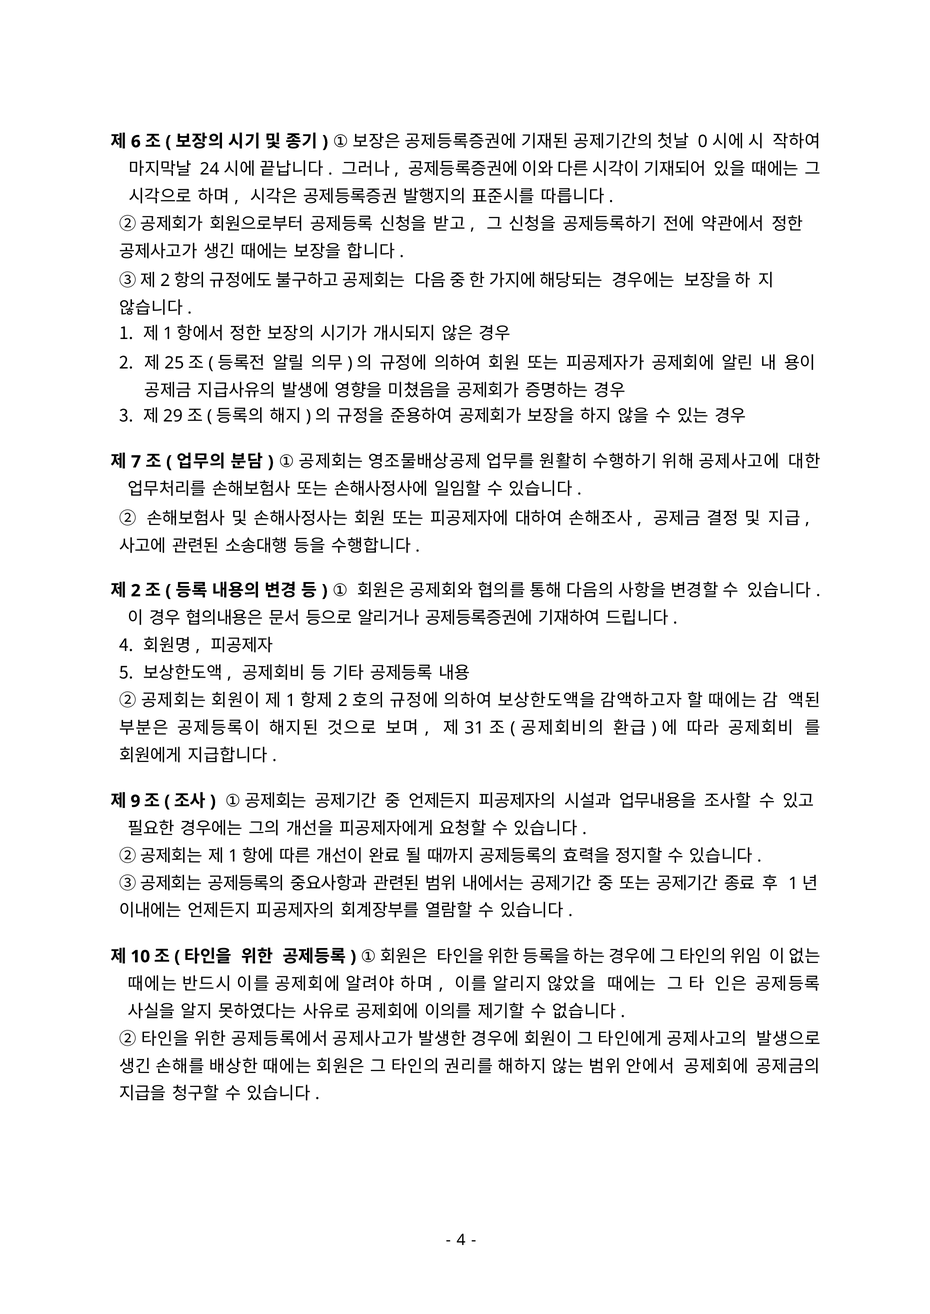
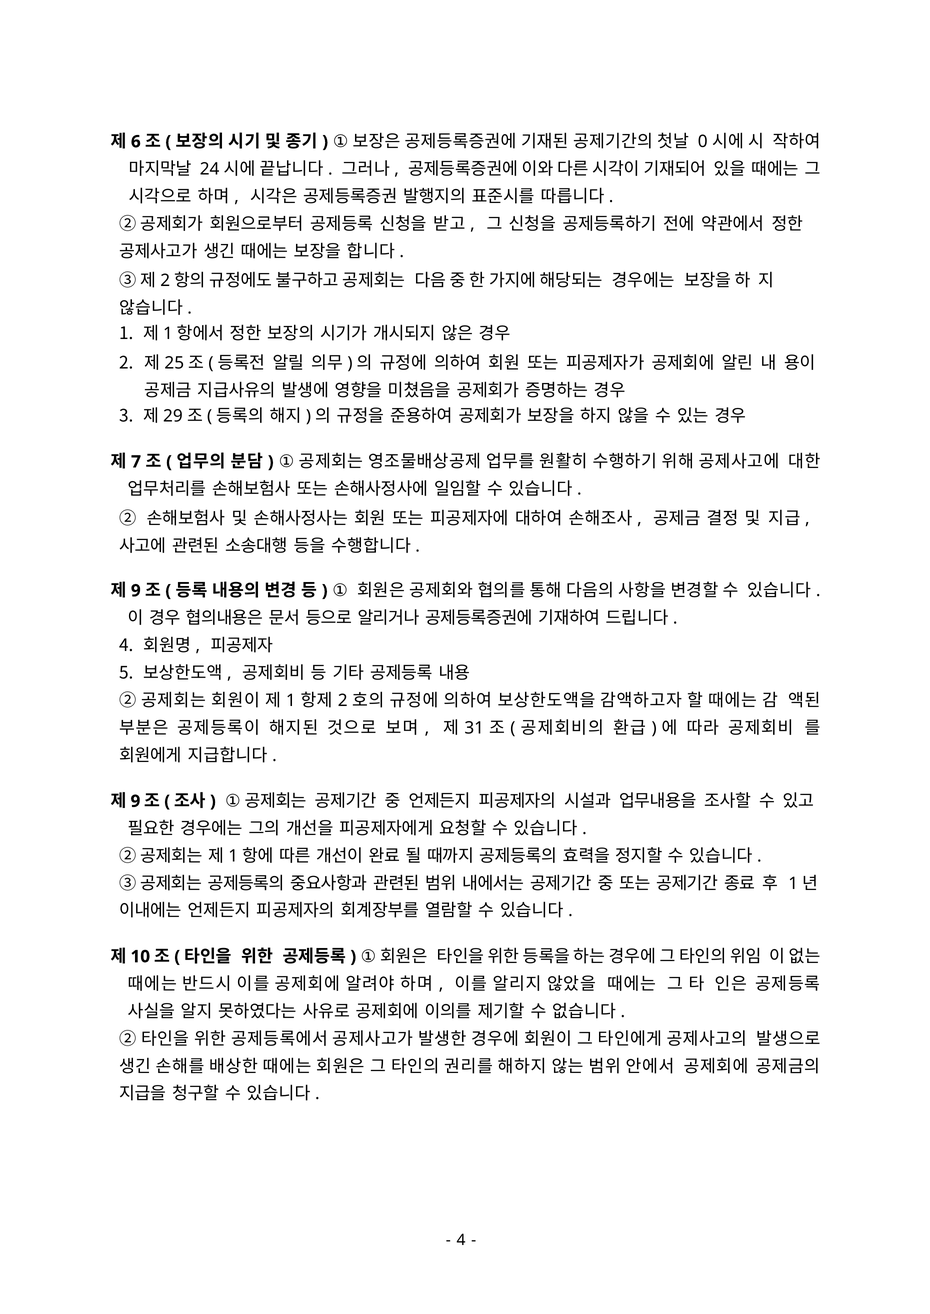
2: 2 -> 9 (136, 591)
